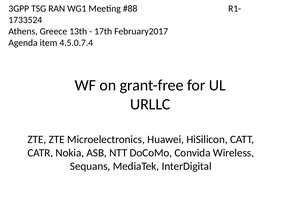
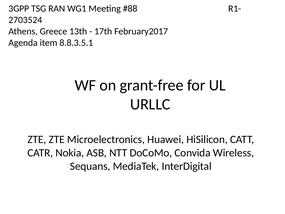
1733524: 1733524 -> 2703524 (25, 20)
4.5.0.7.4: 4.5.0.7.4 -> 8.8.3.5.1 (76, 43)
